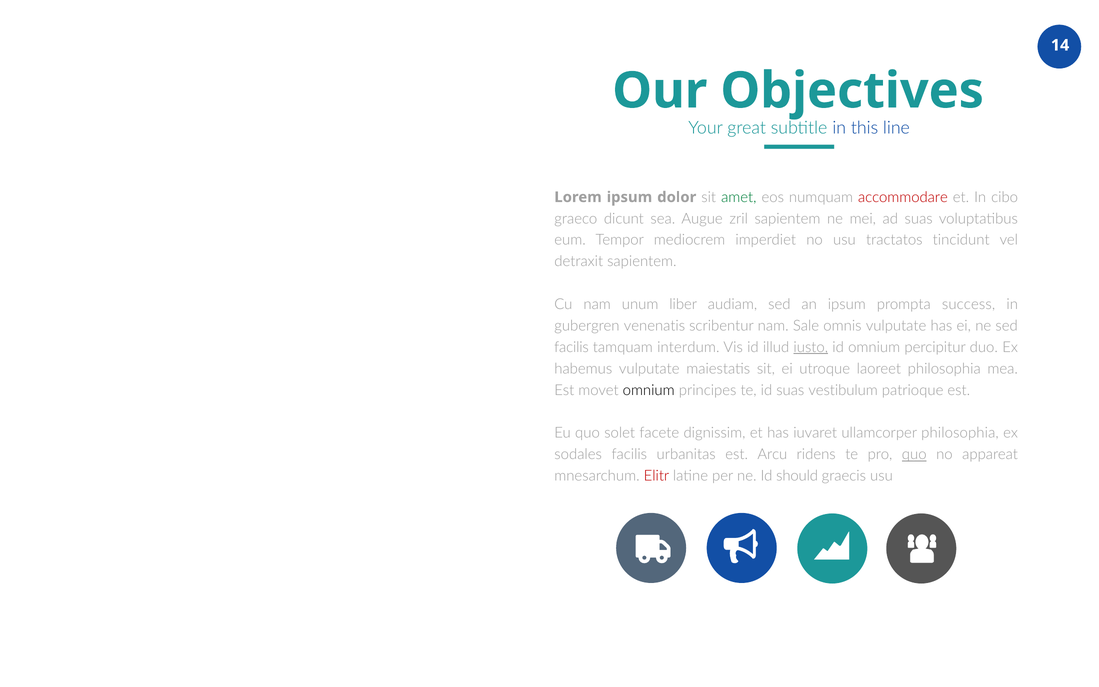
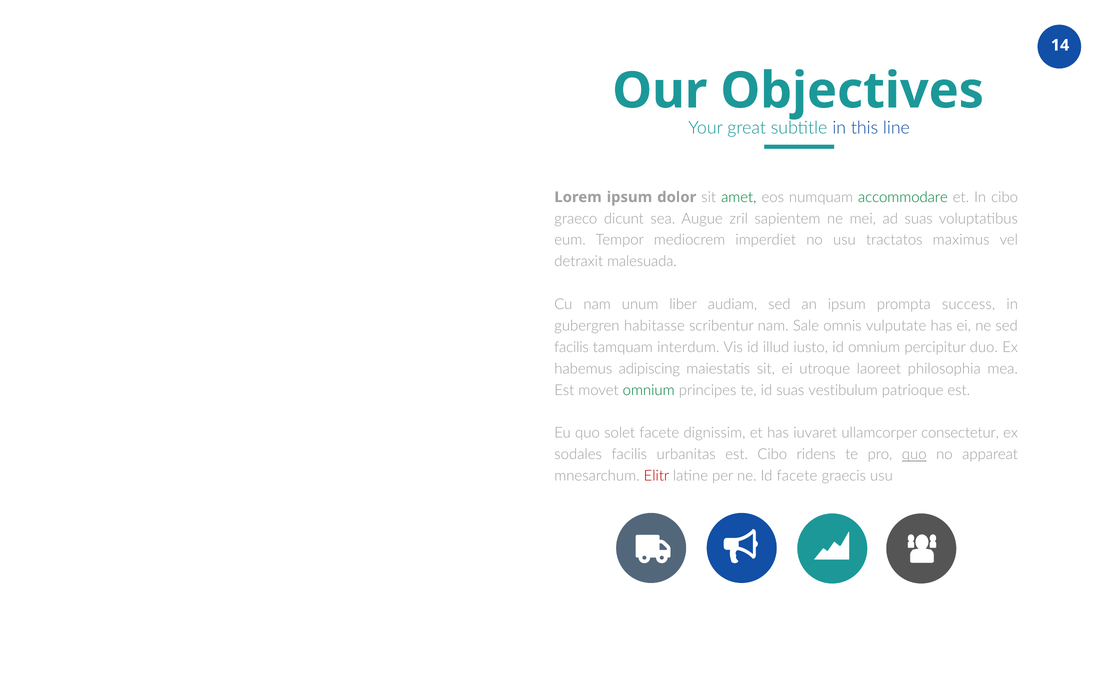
accommodare colour: red -> green (903, 197)
tincidunt: tincidunt -> maximus (961, 240)
detraxit sapientem: sapientem -> malesuada (642, 261)
venenatis: venenatis -> habitasse (654, 326)
iusto underline: present -> none (811, 347)
habemus vulputate: vulputate -> adipiscing (649, 369)
omnium colour: black -> green (649, 390)
ullamcorper philosophia: philosophia -> consectetur (960, 433)
est Arcu: Arcu -> Cibo (772, 454)
Id should: should -> facete (797, 476)
